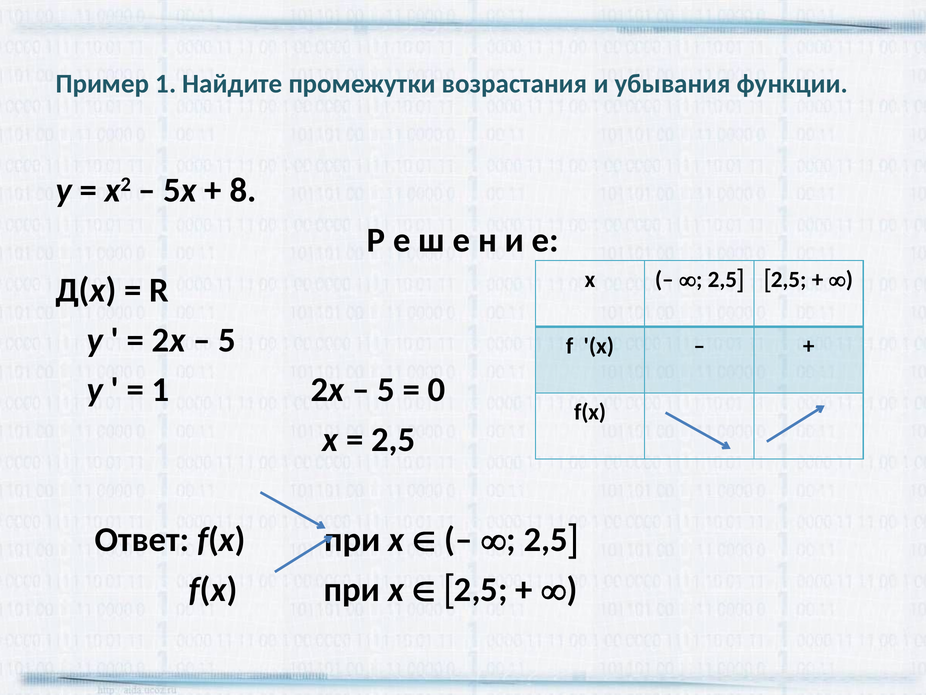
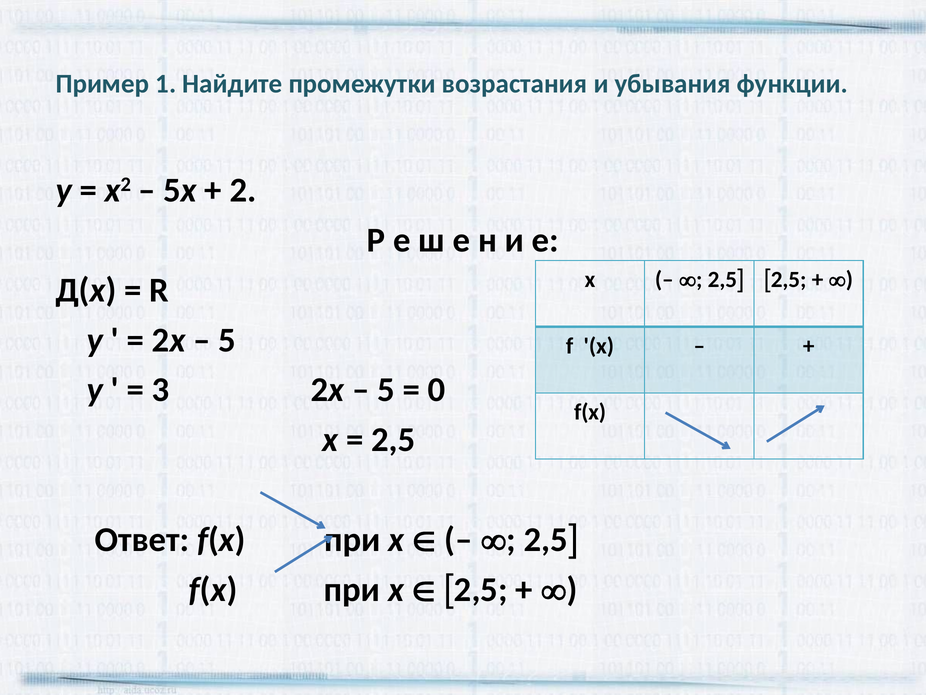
8: 8 -> 2 (243, 190)
1: 1 -> 3 (161, 390)
